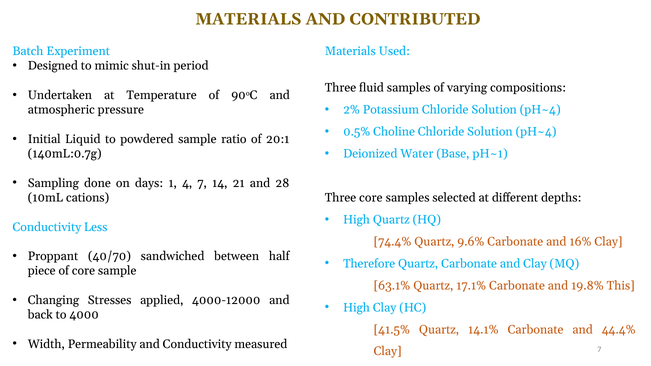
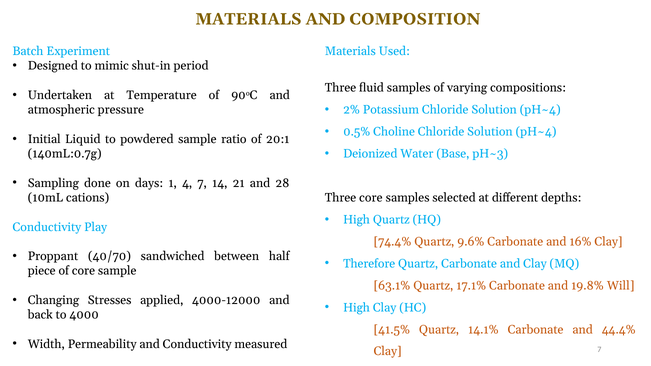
CONTRIBUTED: CONTRIBUTED -> COMPOSITION (415, 19)
pH~1: pH~1 -> pH~3 (490, 154)
Less: Less -> Play (96, 227)
This: This -> Will (621, 286)
